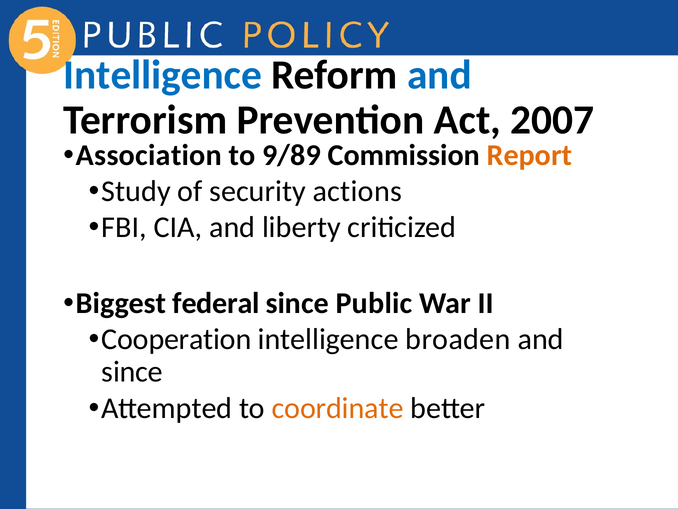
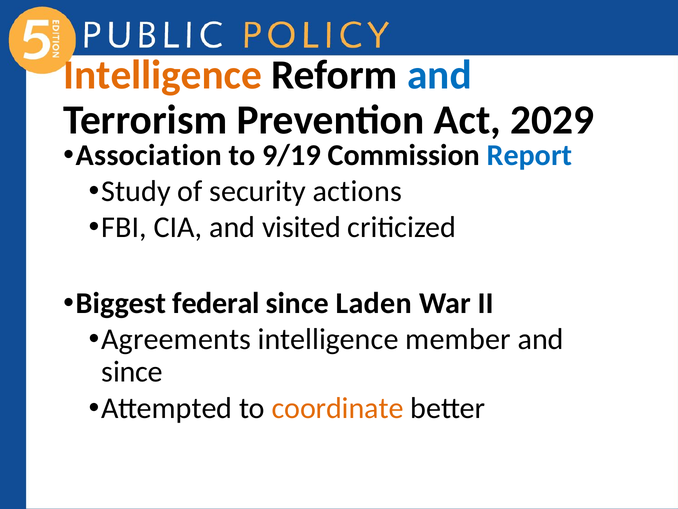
Intelligence colour: blue -> orange (163, 75)
2007: 2007 -> 2029 (552, 120)
9/89: 9/89 -> 9/19 (292, 155)
Report colour: orange -> blue (530, 155)
liberty: liberty -> visited (301, 227)
Public: Public -> Laden (374, 303)
Cooperation: Cooperation -> Agreements (176, 339)
broaden: broaden -> member (458, 339)
